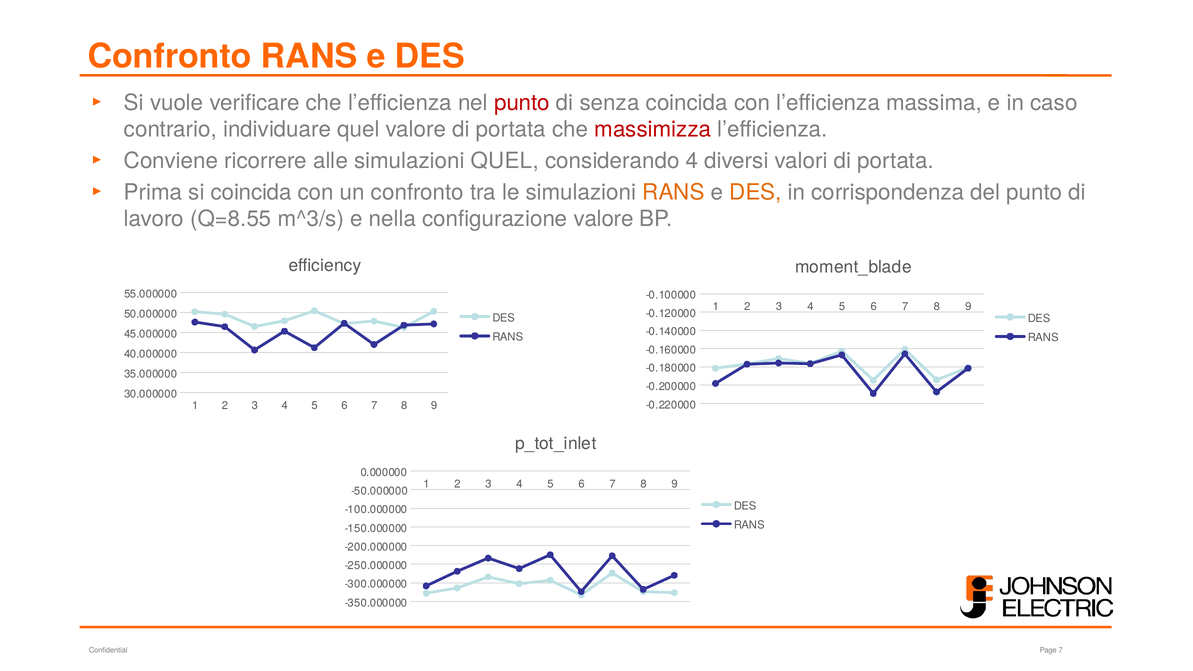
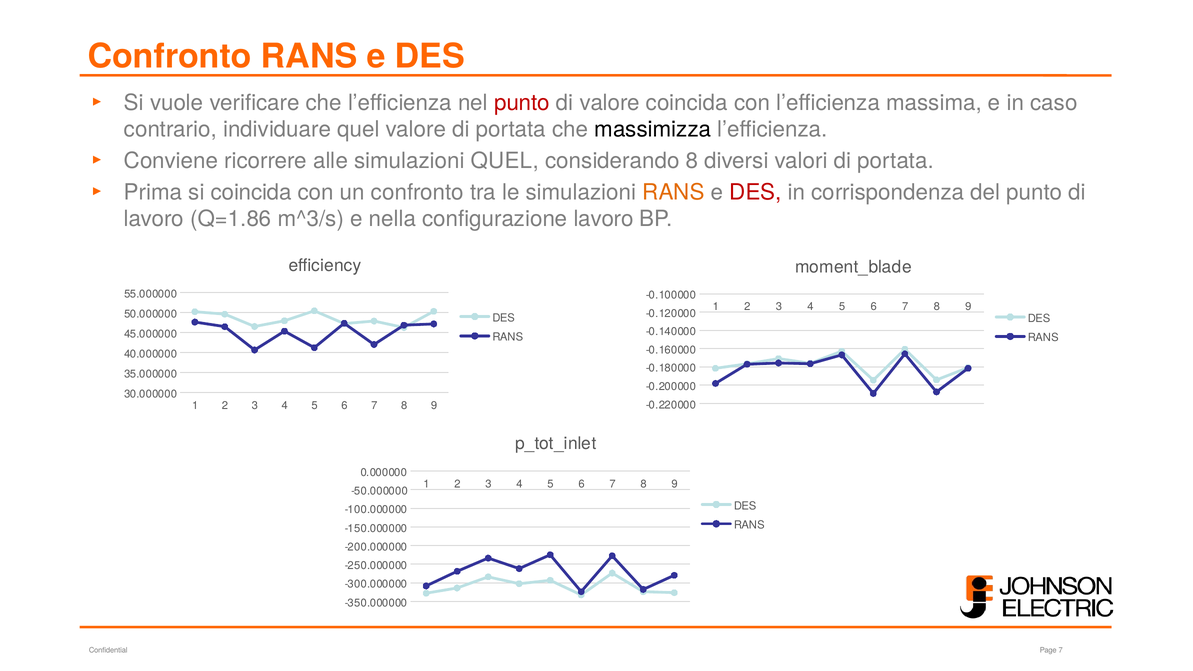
di senza: senza -> valore (610, 103)
massimizza colour: red -> black (653, 130)
considerando 4: 4 -> 8 (692, 161)
DES colour: orange -> red (755, 192)
Q=8.55: Q=8.55 -> Q=1.86 (231, 219)
configurazione valore: valore -> lavoro (604, 219)
